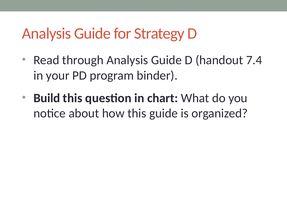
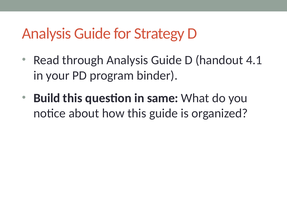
7.4: 7.4 -> 4.1 (254, 60)
chart: chart -> same (163, 98)
